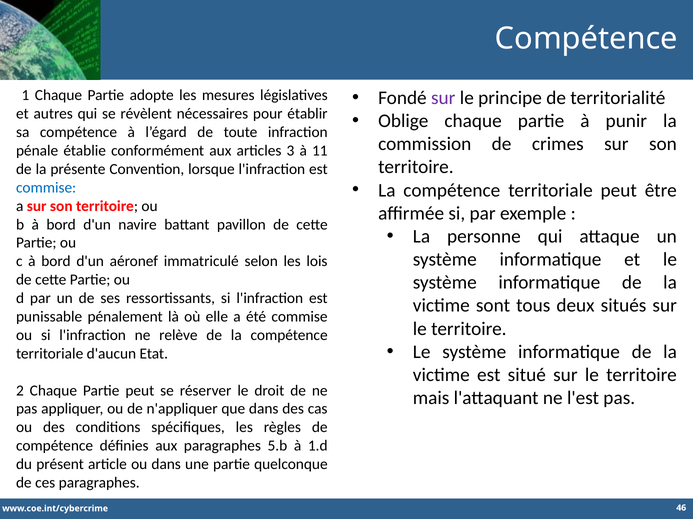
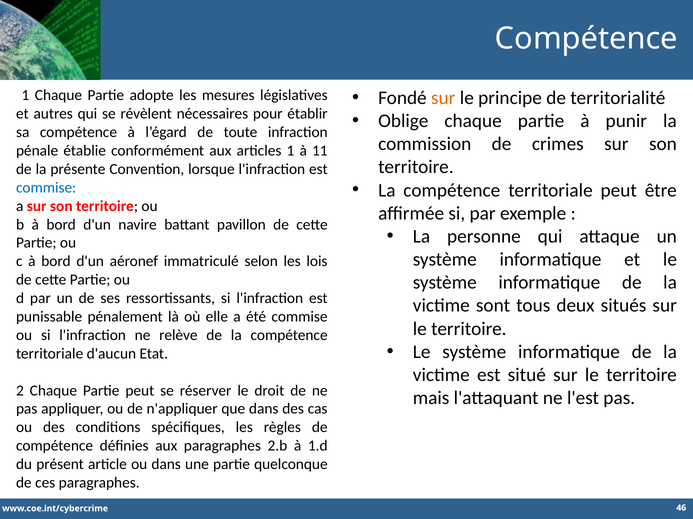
sur colour: purple -> orange (443, 98)
articles 3: 3 -> 1 (290, 151)
5.b: 5.b -> 2.b (277, 446)
